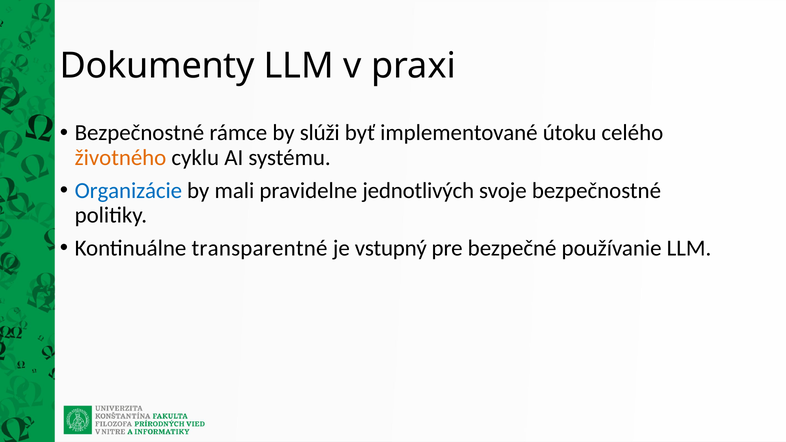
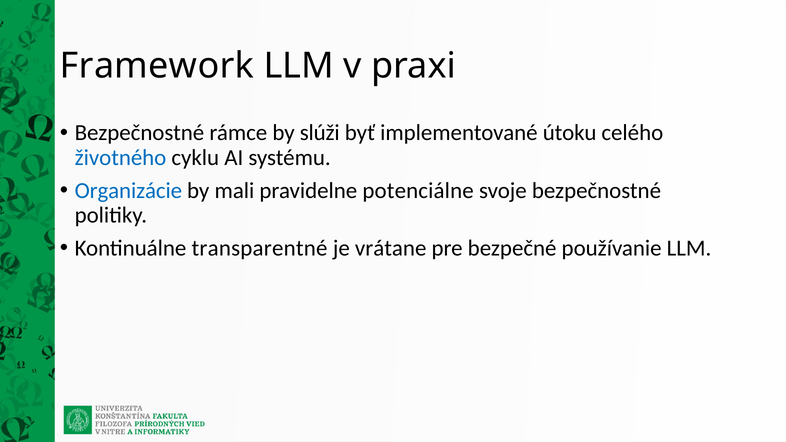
Dokumenty: Dokumenty -> Framework (157, 66)
životného colour: orange -> blue (120, 158)
jednotlivých: jednotlivých -> potenciálne (418, 191)
vstupný: vstupný -> vrátane (391, 248)
